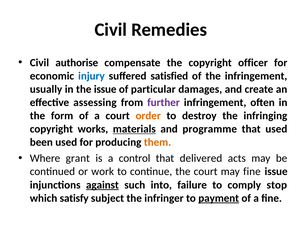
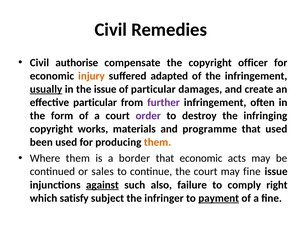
injury colour: blue -> orange (91, 76)
satisfied: satisfied -> adapted (169, 76)
usually underline: none -> present (46, 89)
effective assessing: assessing -> particular (95, 102)
order colour: orange -> purple (148, 115)
materials underline: present -> none (134, 129)
Where grant: grant -> them (78, 158)
control: control -> border (134, 158)
that delivered: delivered -> economic (201, 158)
work: work -> sales (103, 171)
into: into -> also (161, 184)
stop: stop -> right (277, 184)
